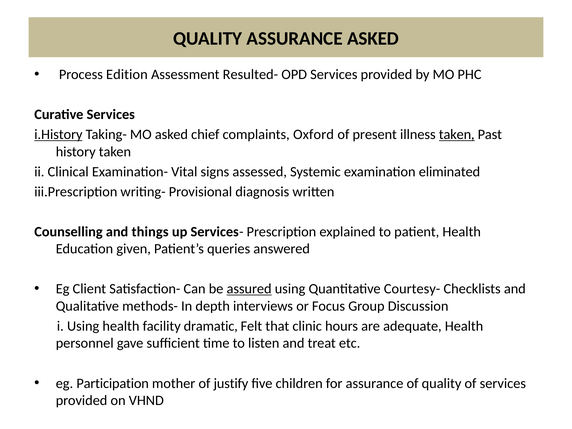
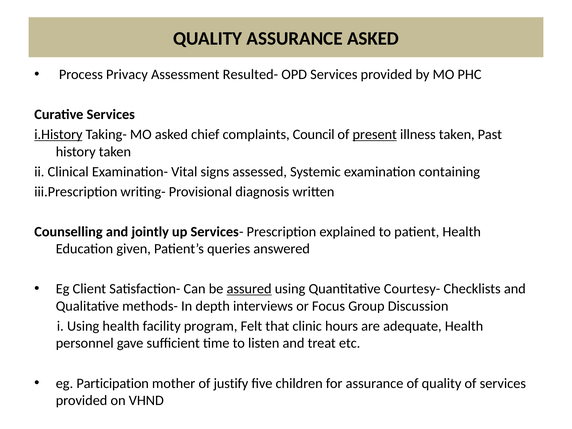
Edition: Edition -> Privacy (127, 74)
Oxford: Oxford -> Council (314, 134)
present underline: none -> present (375, 134)
taken underline: present -> none (457, 134)
eliminated: eliminated -> containing (449, 172)
things: things -> jointly (150, 232)
dramatic: dramatic -> program (211, 326)
